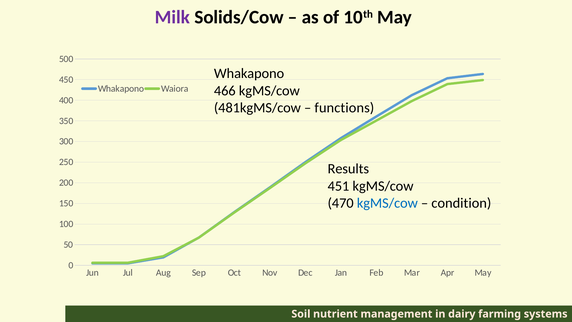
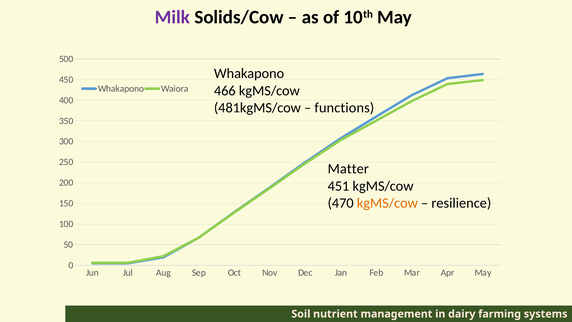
Results: Results -> Matter (348, 169)
kgMS/cow colour: blue -> orange (387, 203)
condition: condition -> resilience (461, 203)
